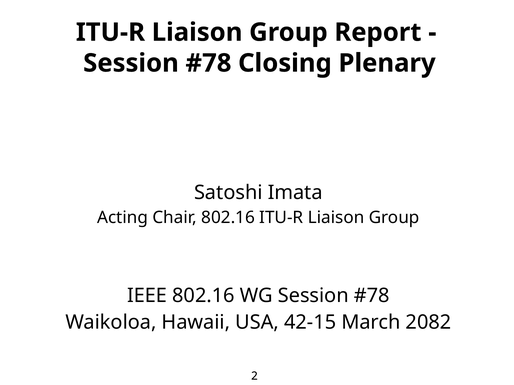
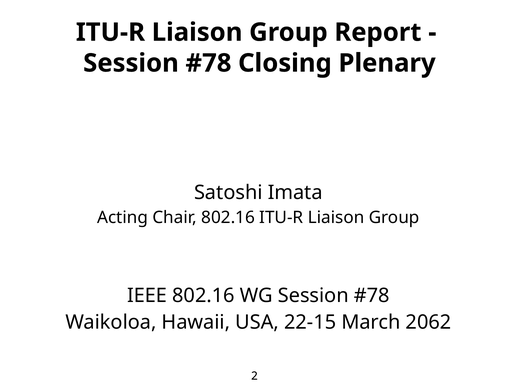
42-15: 42-15 -> 22-15 (310, 323)
2082: 2082 -> 2062 (428, 323)
